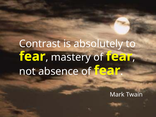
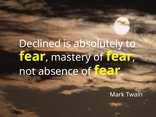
Contrast: Contrast -> Declined (40, 44)
